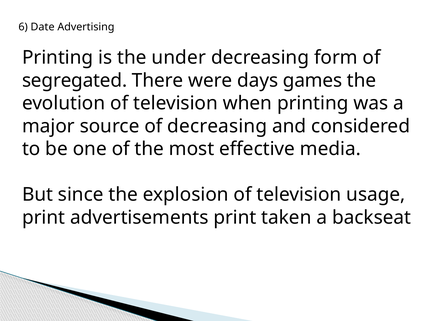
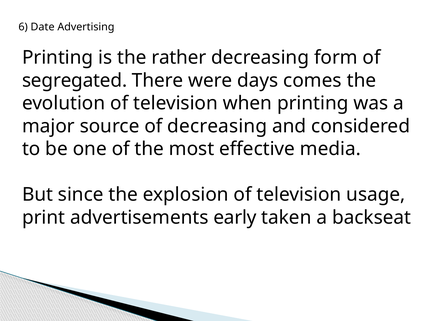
under: under -> rather (179, 58)
games: games -> comes (312, 80)
advertisements print: print -> early (235, 217)
